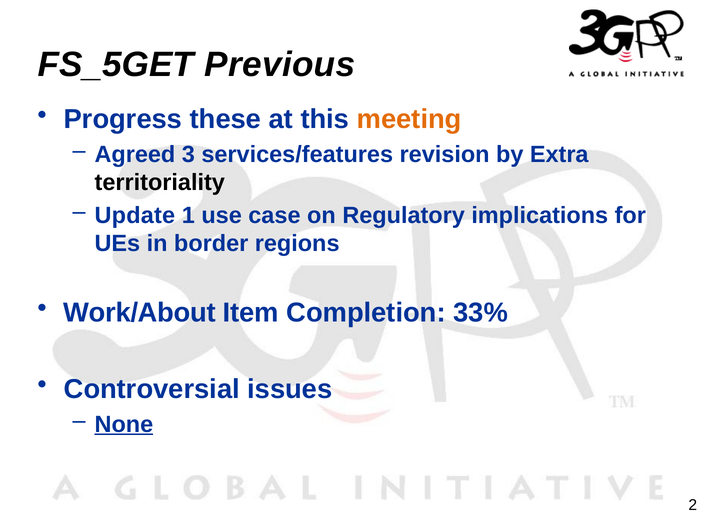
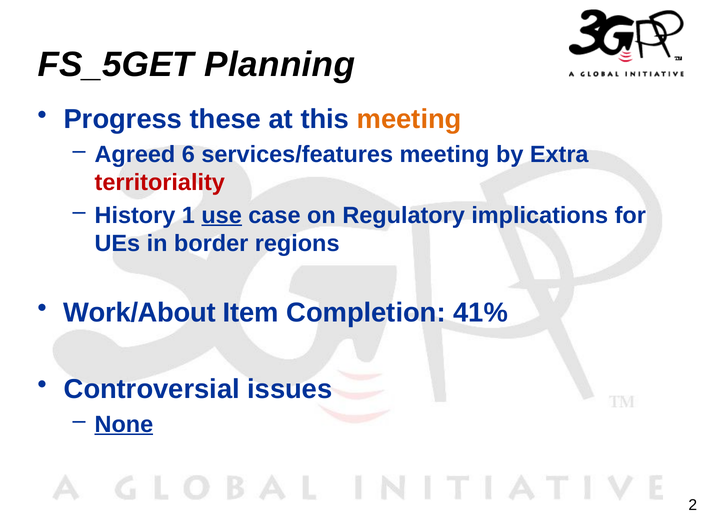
Previous: Previous -> Planning (280, 64)
3: 3 -> 6 (188, 154)
services/features revision: revision -> meeting (445, 154)
territoriality colour: black -> red (160, 182)
Update: Update -> History (135, 215)
use underline: none -> present (222, 215)
33%: 33% -> 41% (481, 313)
